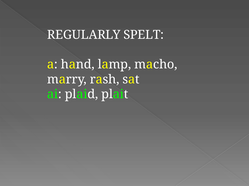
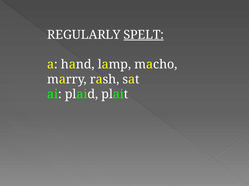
SPELT underline: none -> present (144, 35)
